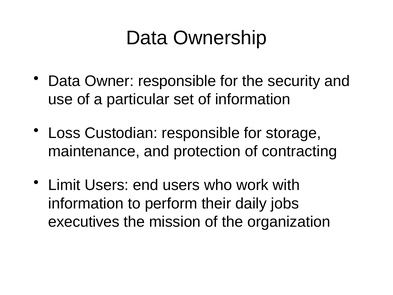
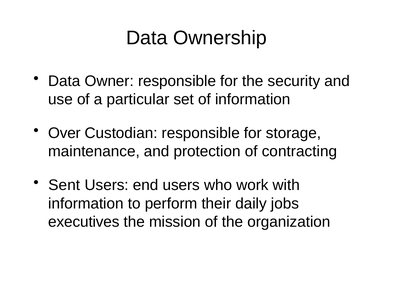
Loss: Loss -> Over (64, 133)
Limit: Limit -> Sent (64, 185)
